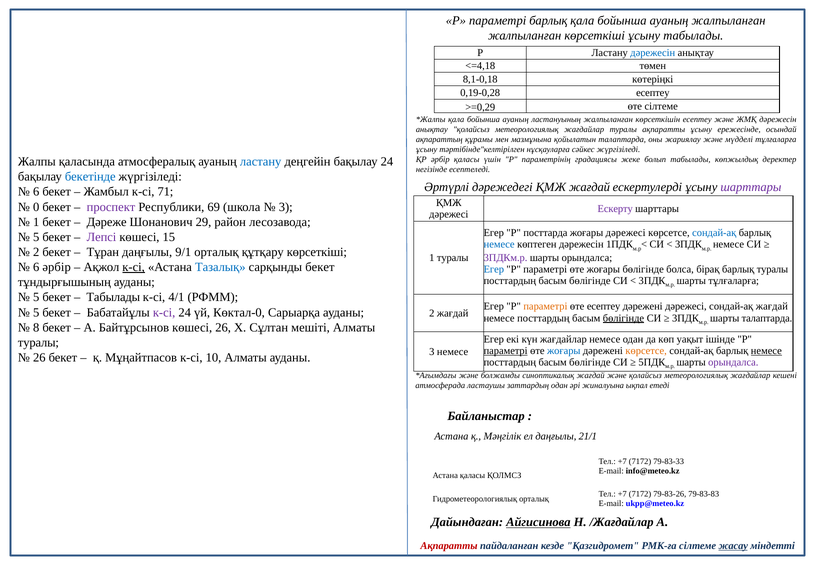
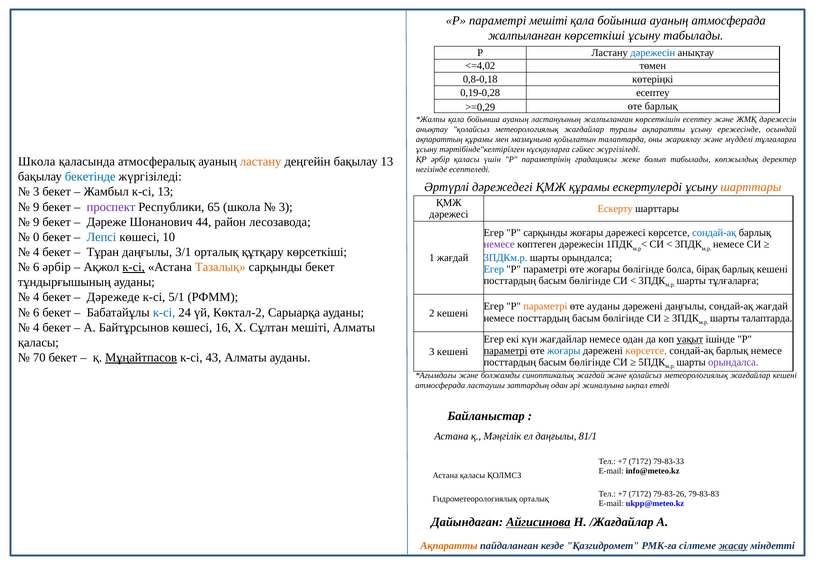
параметрі барлық: барлық -> мешіті (548, 20)
ауаның жалпыланған: жалпыланған -> атмосферада (729, 20)
<=4,18: <=4,18 -> <=4,02 (480, 66)
8,1-0,18: 8,1-0,18 -> 0,8-0,18 (480, 79)
өте сілтеме: сілтеме -> барлық (661, 106)
Жалпы: Жалпы -> Школа (37, 161)
ластану colour: blue -> orange (261, 161)
бақылау 24: 24 -> 13 (387, 161)
ҚМЖ жағдай: жағдай -> құрамы (589, 187)
шарттары colour: purple -> orange (751, 187)
6: 6 -> 3 (36, 192)
к-сі 71: 71 -> 13 (165, 192)
0: 0 -> 9 (36, 207)
69: 69 -> 65 (214, 207)
Ескерту colour: purple -> orange (615, 208)
1: 1 -> 9 (36, 222)
29: 29 -> 44 (204, 222)
Р посттарда: посттарда -> сарқынды (545, 233)
5: 5 -> 0 (36, 237)
Лепсі colour: purple -> blue (102, 237)
15: 15 -> 10 (169, 237)
немесе colour: blue -> purple (499, 244)
2: 2 -> 4 (36, 252)
9/1: 9/1 -> 3/1 (183, 252)
1 туралы: туралы -> жағдай (453, 257)
3ПДКм.р colour: purple -> blue (506, 257)
Тазалық colour: blue -> orange (220, 267)
барлық туралы: туралы -> кешені (772, 269)
5: 5 -> 4 (36, 297)
Табылады: Табылады -> Дәрежеде (113, 297)
4/1: 4/1 -> 5/1 (176, 297)
өте есептеу: есептеу -> ауданы (603, 306)
дәрежені дәрежесі: дәрежесі -> даңғылы (686, 306)
5: 5 -> 6 (36, 312)
к-сі colour: purple -> blue (164, 312)
Көктал-0: Көктал-0 -> Көктал-2 (239, 312)
2 жағдай: жағдай -> кешені (453, 313)
бөлігінде underline: present -> none (623, 318)
8: 8 -> 4 (36, 327)
көшесі 26: 26 -> 16 (223, 327)
уақыт underline: none -> present (690, 339)
туралы: туралы -> қаласы (38, 342)
немесе underline: present -> none (766, 350)
3 немесе: немесе -> кешені (453, 351)
26: 26 -> 70 (39, 357)
Мұңайтпасов underline: none -> present (141, 357)
10: 10 -> 43 (214, 357)
21/1: 21/1 -> 81/1 (588, 436)
Ақпаратты colour: red -> orange (449, 545)
